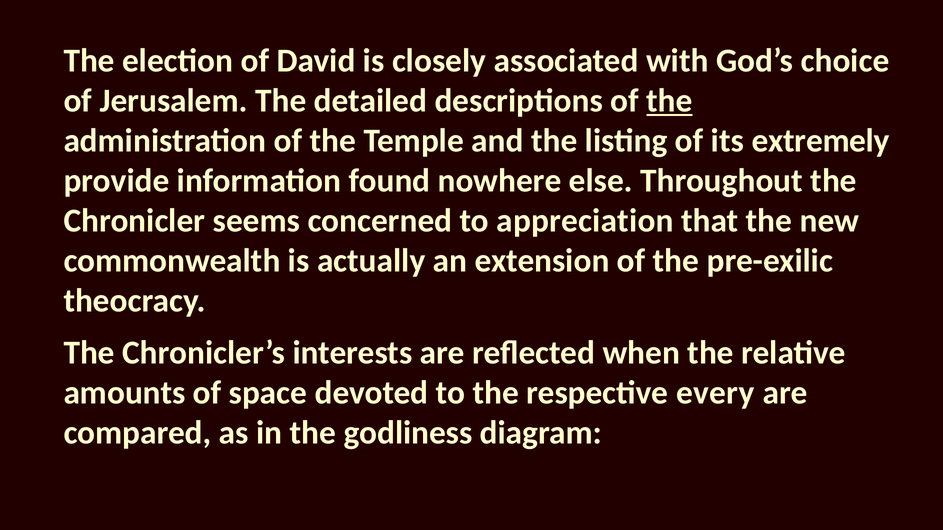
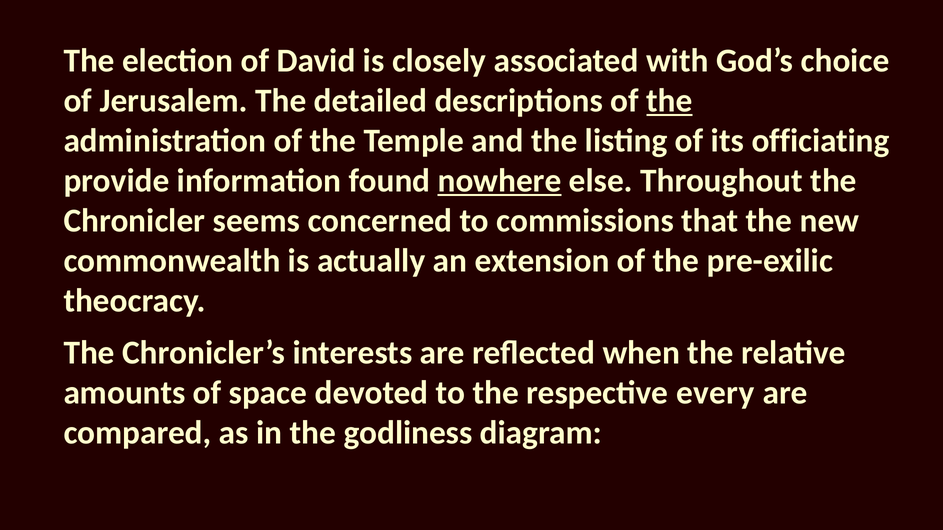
extremely: extremely -> officiating (821, 141)
nowhere underline: none -> present (500, 181)
appreciation: appreciation -> commissions (585, 221)
